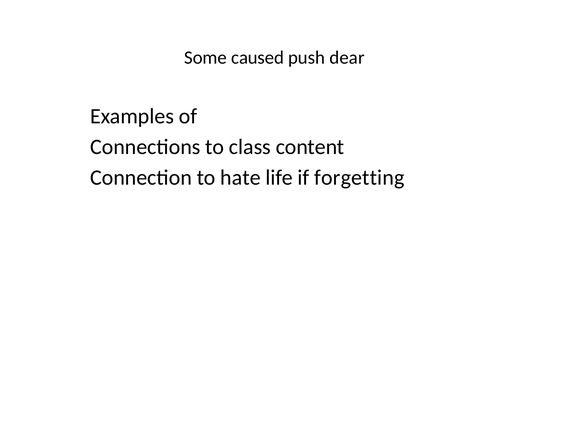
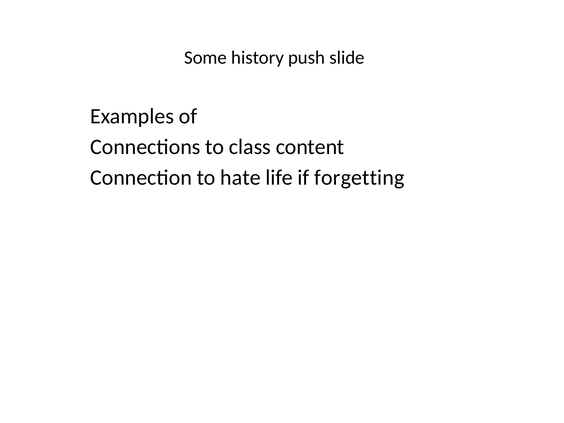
caused: caused -> history (258, 58)
dear: dear -> slide (347, 58)
